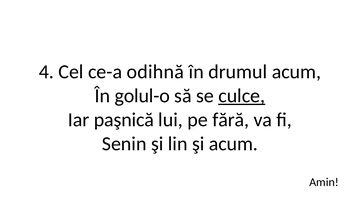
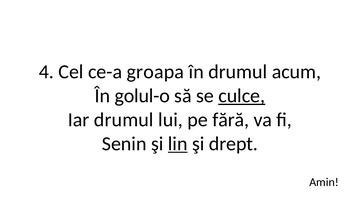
odihnă: odihnă -> groapa (155, 72)
Iar paşnică: paşnică -> drumul (124, 120)
lin underline: none -> present (178, 144)
şi acum: acum -> drept (233, 144)
